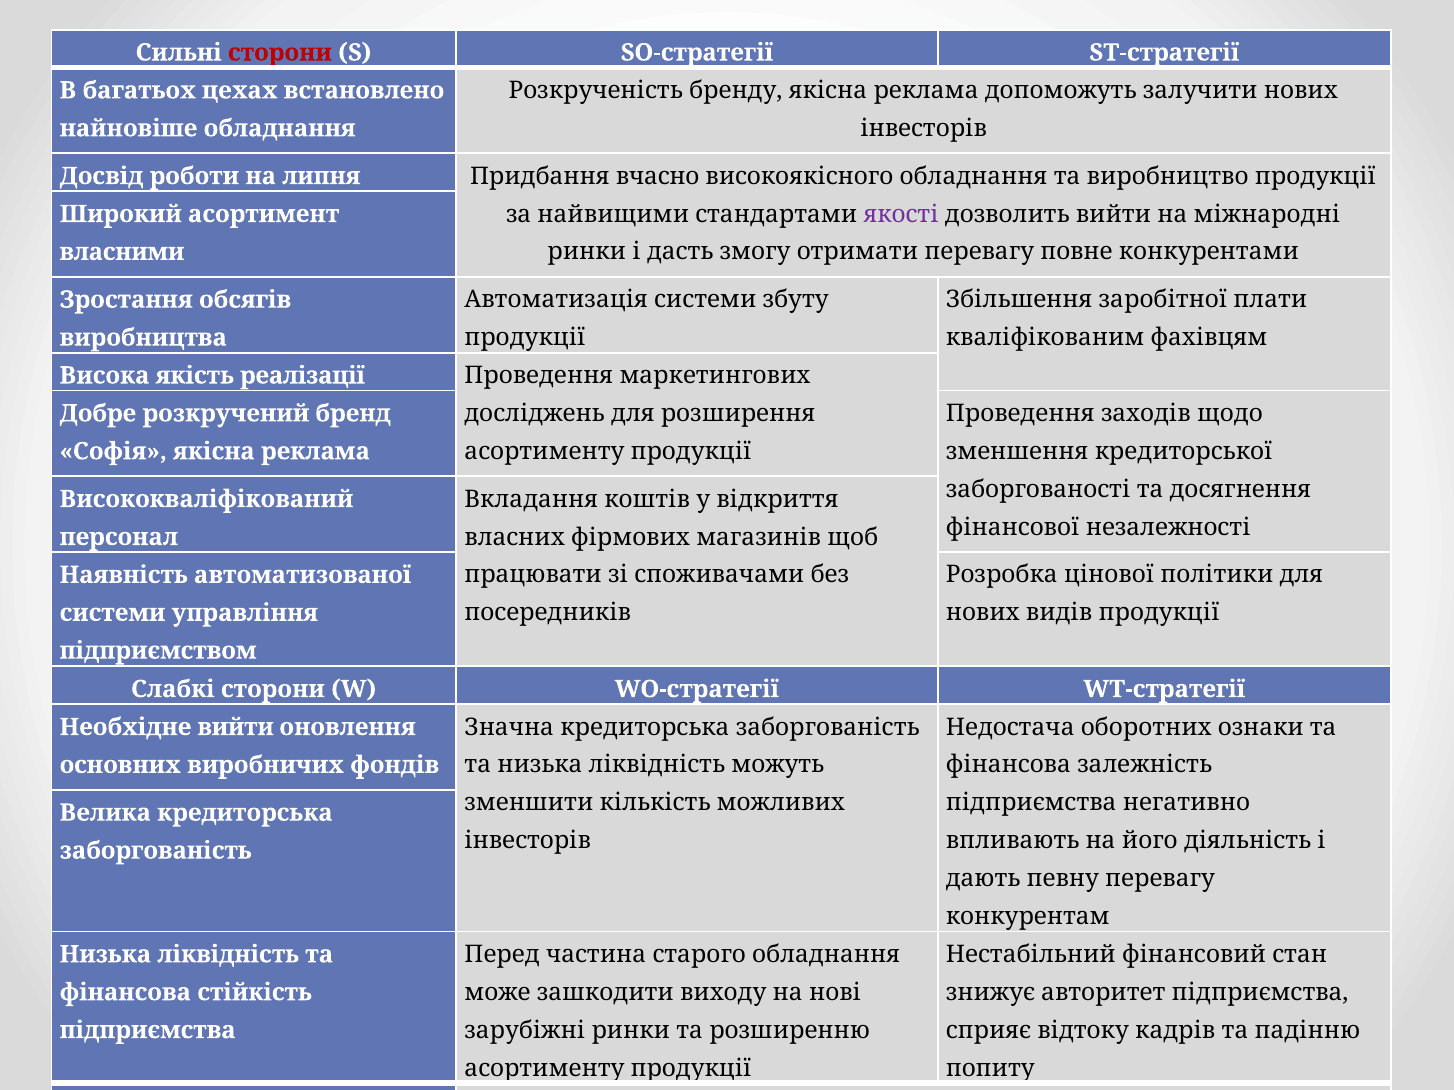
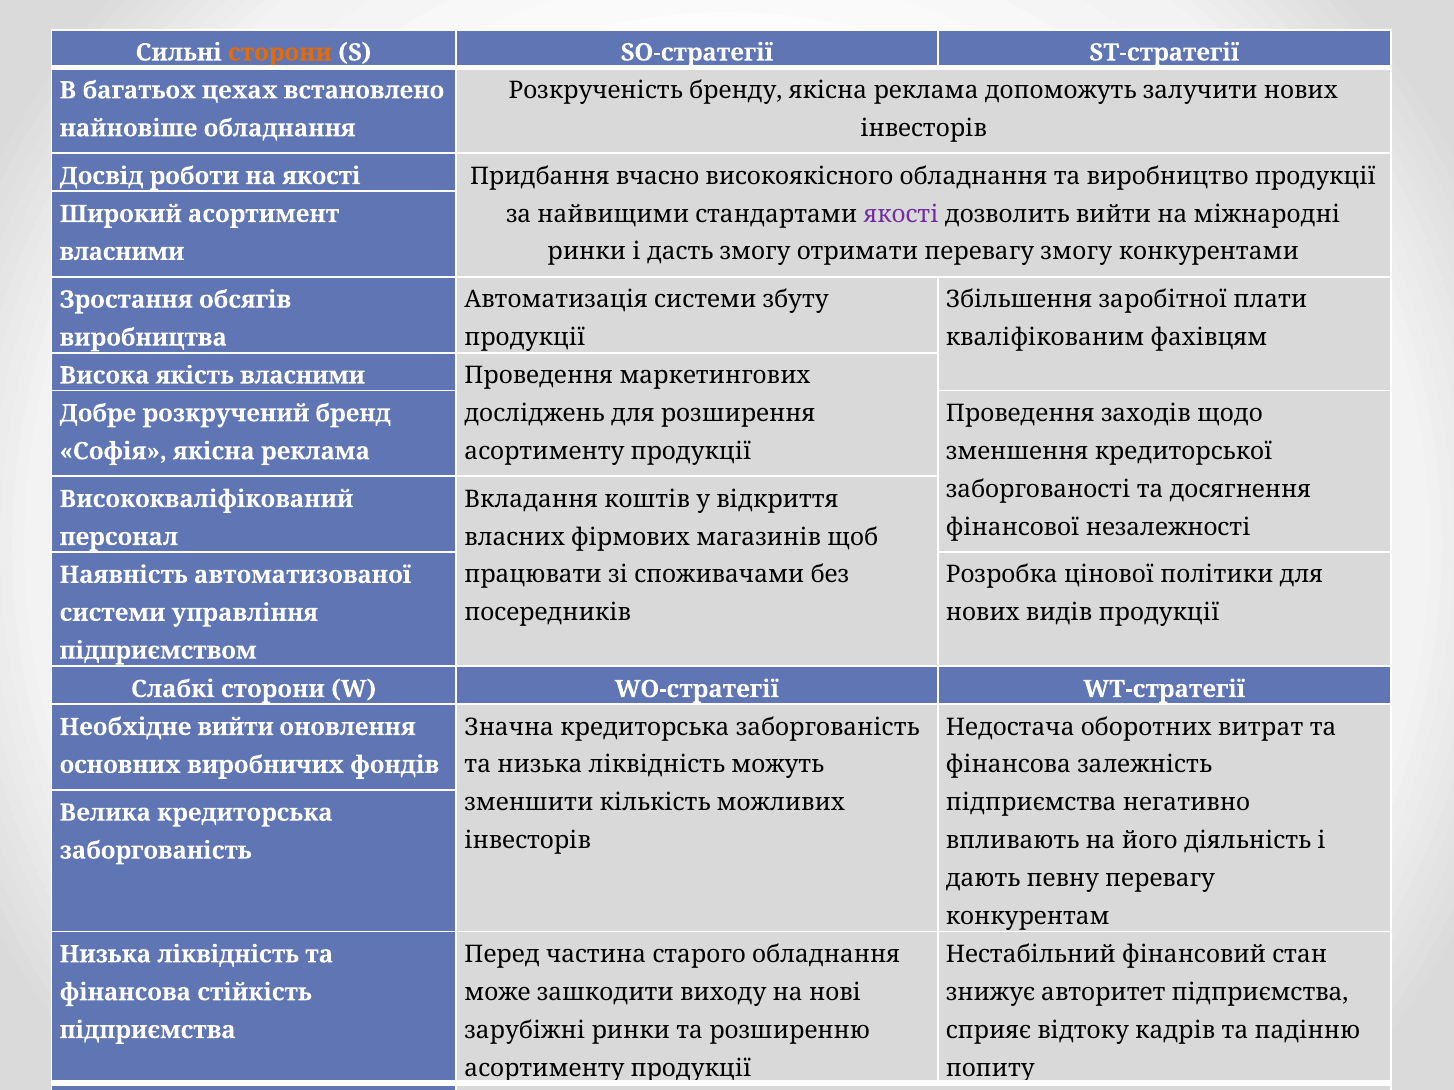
сторони colour: red -> orange (280, 53)
на липня: липня -> якості (321, 176)
перевагу повне: повне -> змогу (1076, 252)
якість реалізації: реалізації -> власними (303, 376)
ознаки: ознаки -> витрат (1261, 727)
